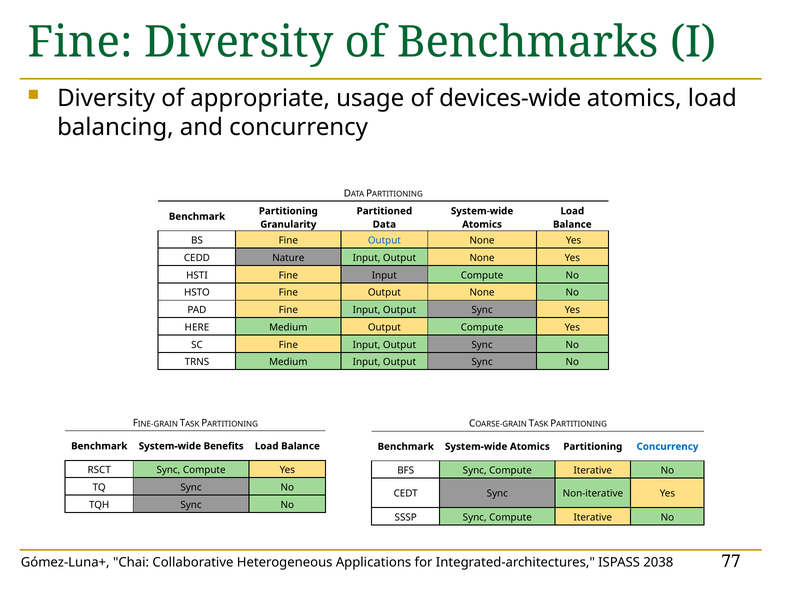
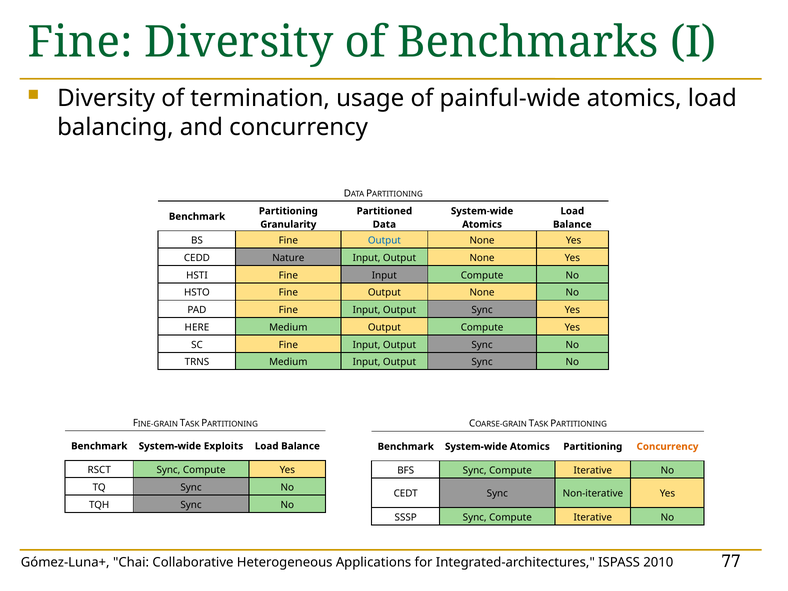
appropriate: appropriate -> termination (260, 98)
devices-wide: devices-wide -> painful-wide (510, 98)
Benefits: Benefits -> Exploits (224, 446)
Concurrency colour: blue -> orange (667, 447)
2038: 2038 -> 2010 (658, 563)
